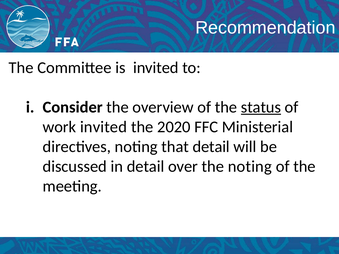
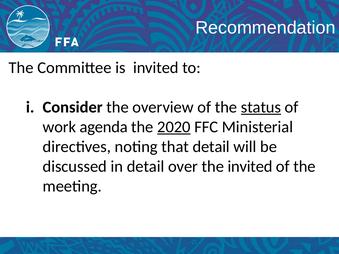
work invited: invited -> agenda (104, 127)
2020 underline: none -> present (174, 127)
the noting: noting -> invited (250, 167)
